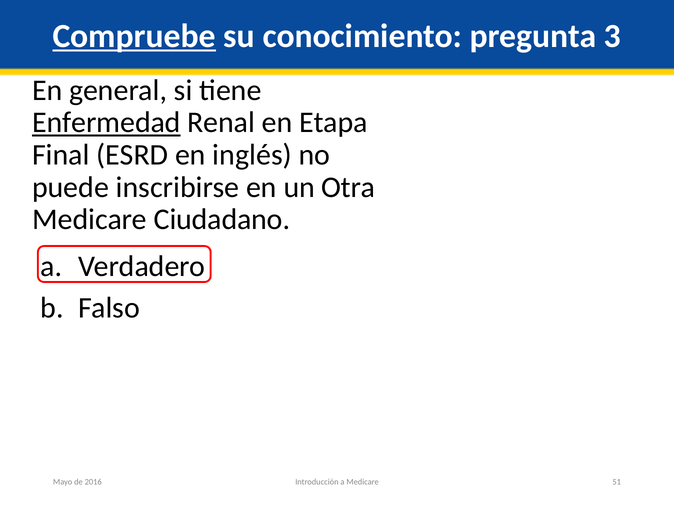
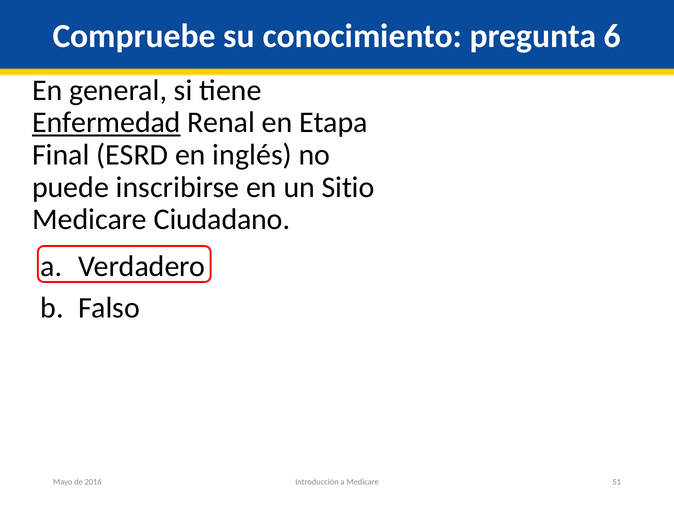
Compruebe underline: present -> none (134, 36)
3: 3 -> 6 (612, 36)
Otra: Otra -> Sitio (348, 187)
